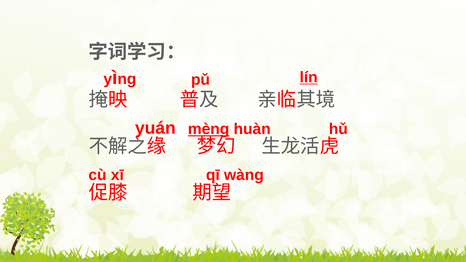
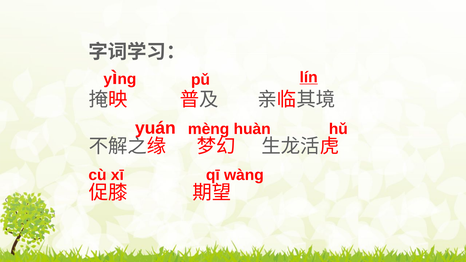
mèng underline: present -> none (209, 129)
